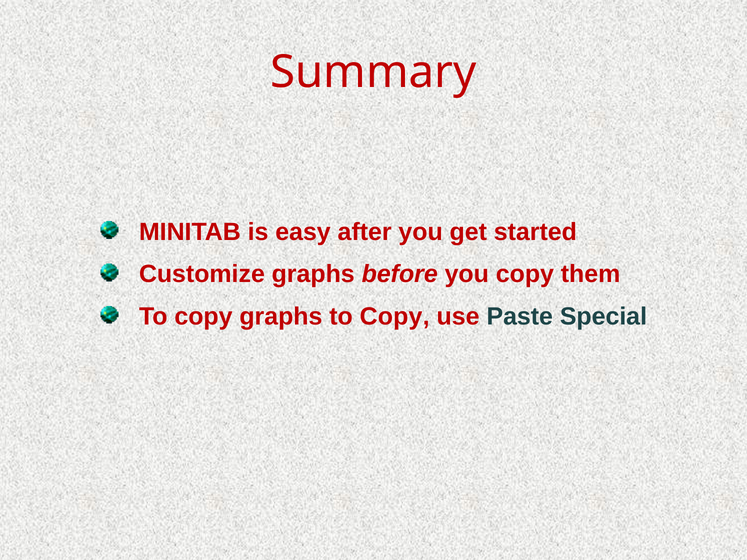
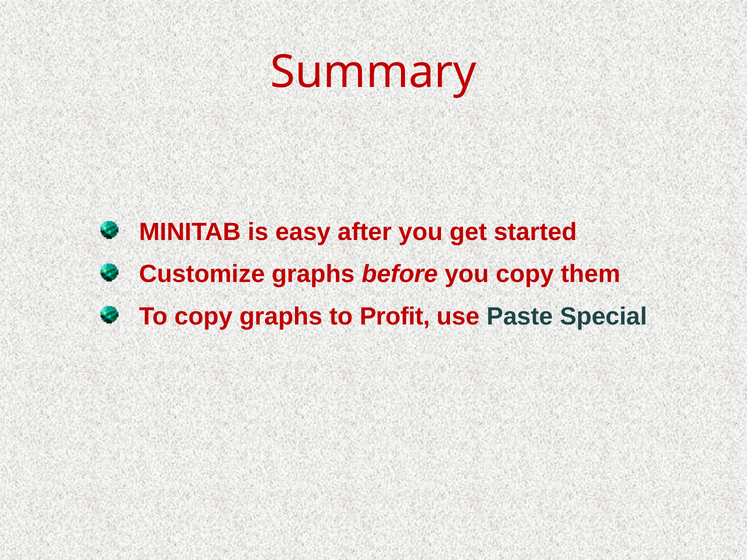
graphs to Copy: Copy -> Profit (395, 317)
